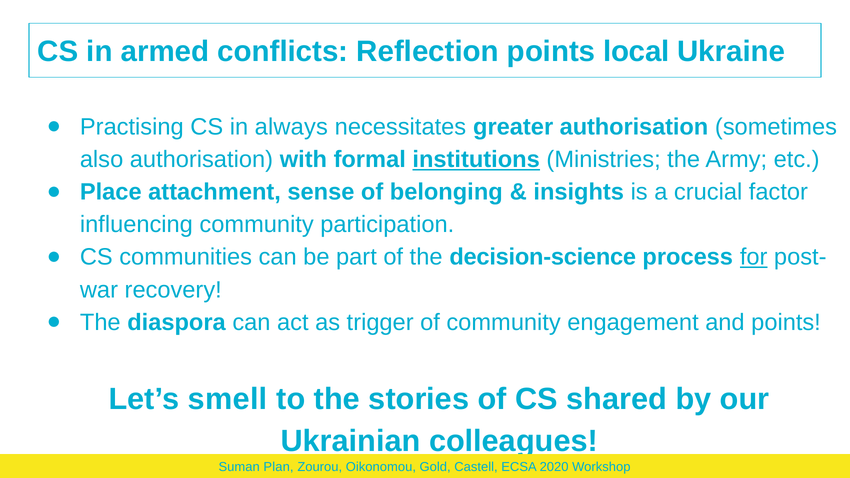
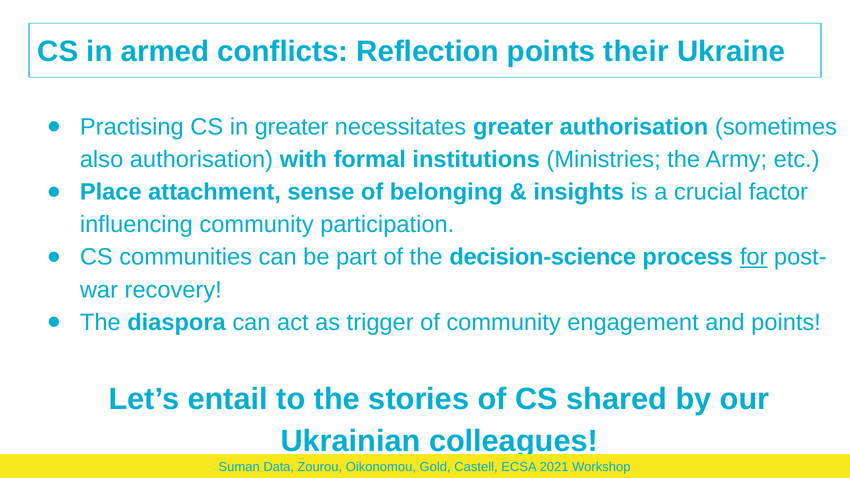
local: local -> their (636, 52)
in always: always -> greater (291, 127)
institutions underline: present -> none (476, 159)
smell: smell -> entail (228, 399)
Plan: Plan -> Data (279, 467)
2020: 2020 -> 2021 (554, 467)
